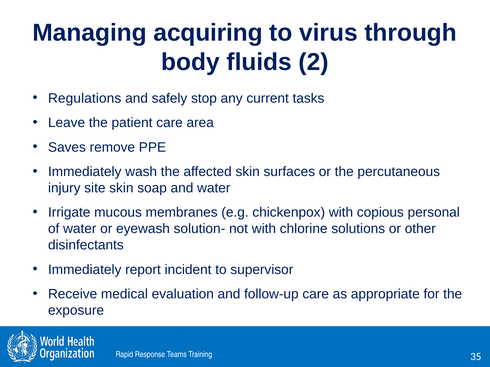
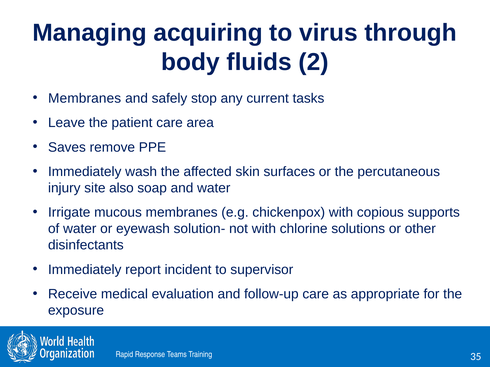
Regulations: Regulations -> Membranes (85, 98)
site skin: skin -> also (121, 188)
personal: personal -> supports (434, 213)
